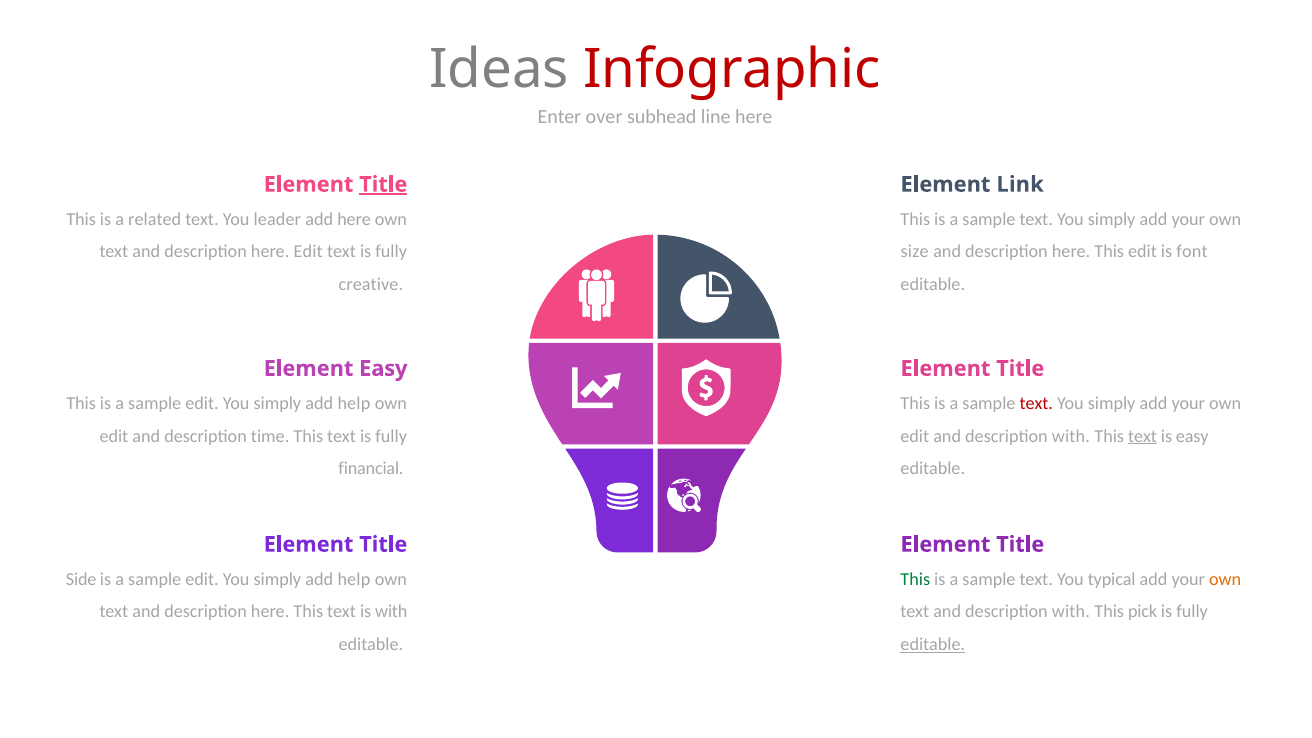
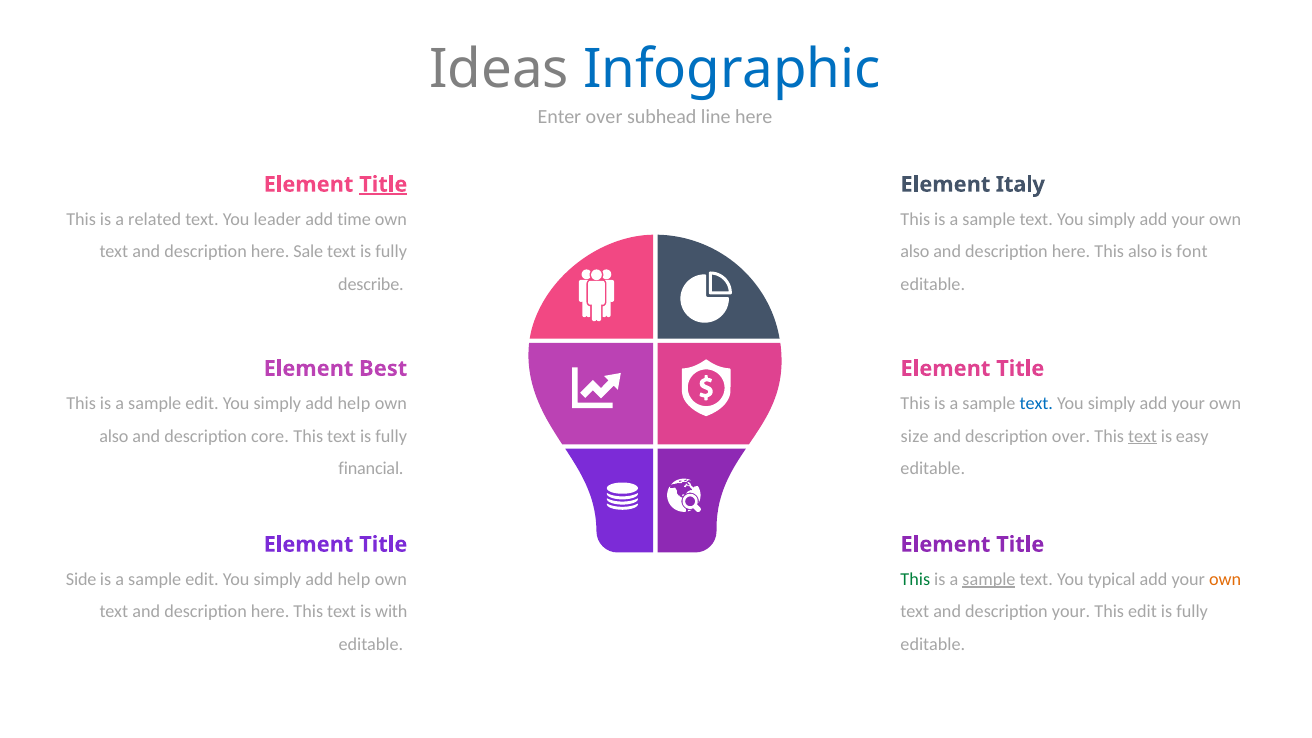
Infographic colour: red -> blue (732, 70)
Link: Link -> Italy (1020, 184)
add here: here -> time (354, 219)
here Edit: Edit -> Sale (308, 252)
size: size -> also (915, 252)
This edit: edit -> also (1143, 252)
creative: creative -> describe (371, 285)
Element Easy: Easy -> Best (383, 369)
text colour: red -> blue (1036, 403)
edit: edit -> also (114, 436)
time: time -> core (270, 436)
edit: edit -> size (915, 436)
with: with -> over (1071, 436)
sample underline: none -> present (989, 579)
text and description with: with -> your (1071, 612)
This pick: pick -> edit (1143, 612)
editable underline: present -> none (933, 645)
